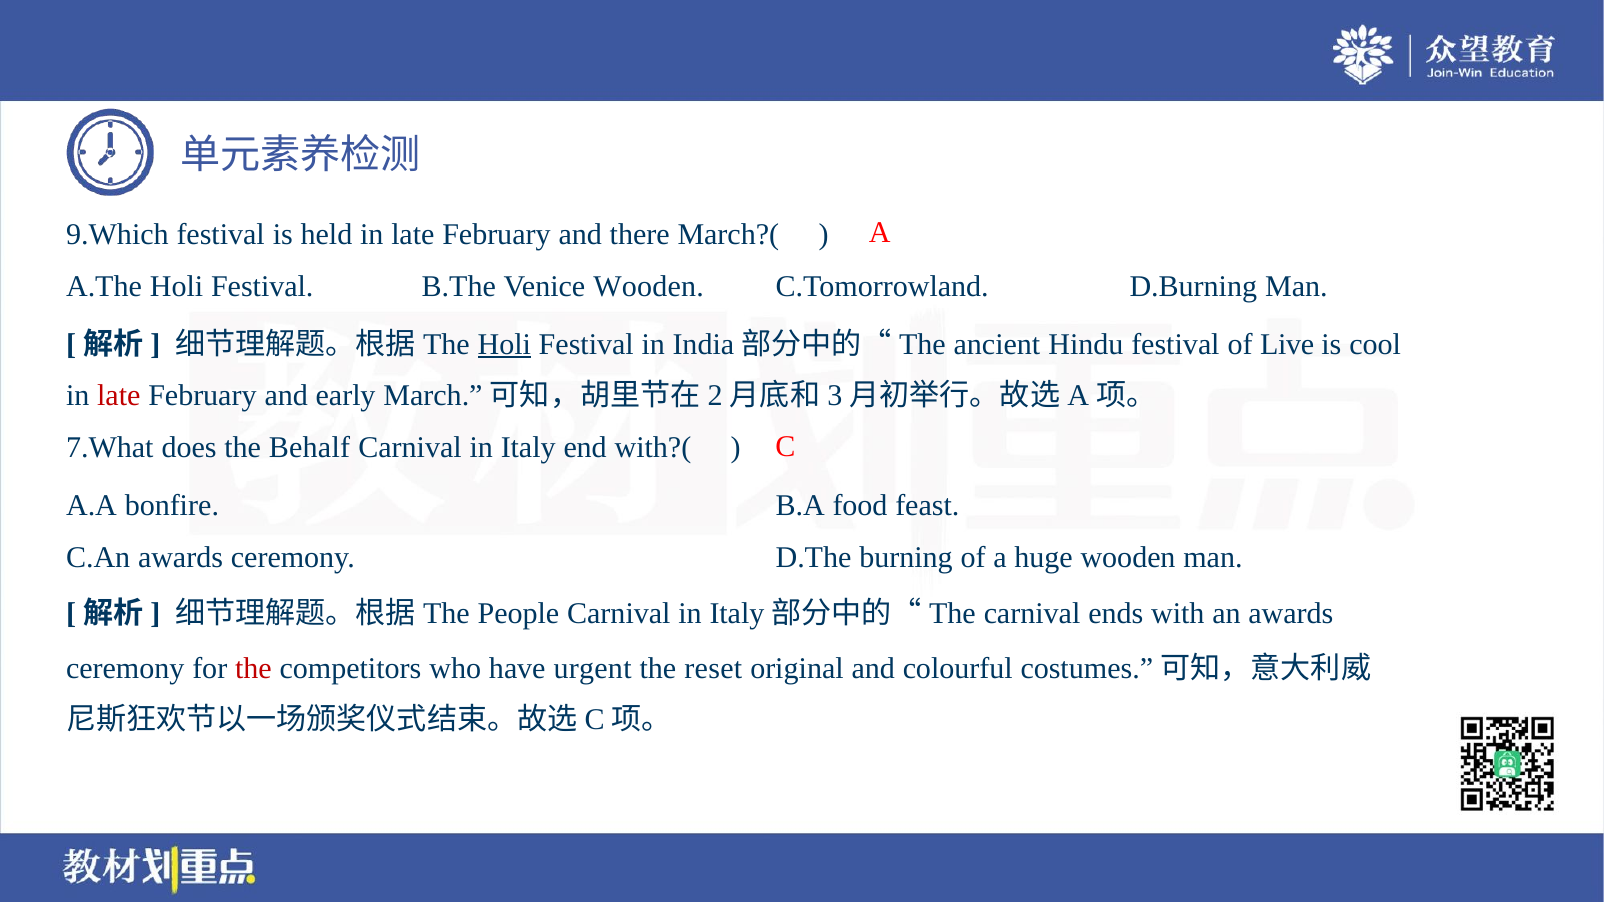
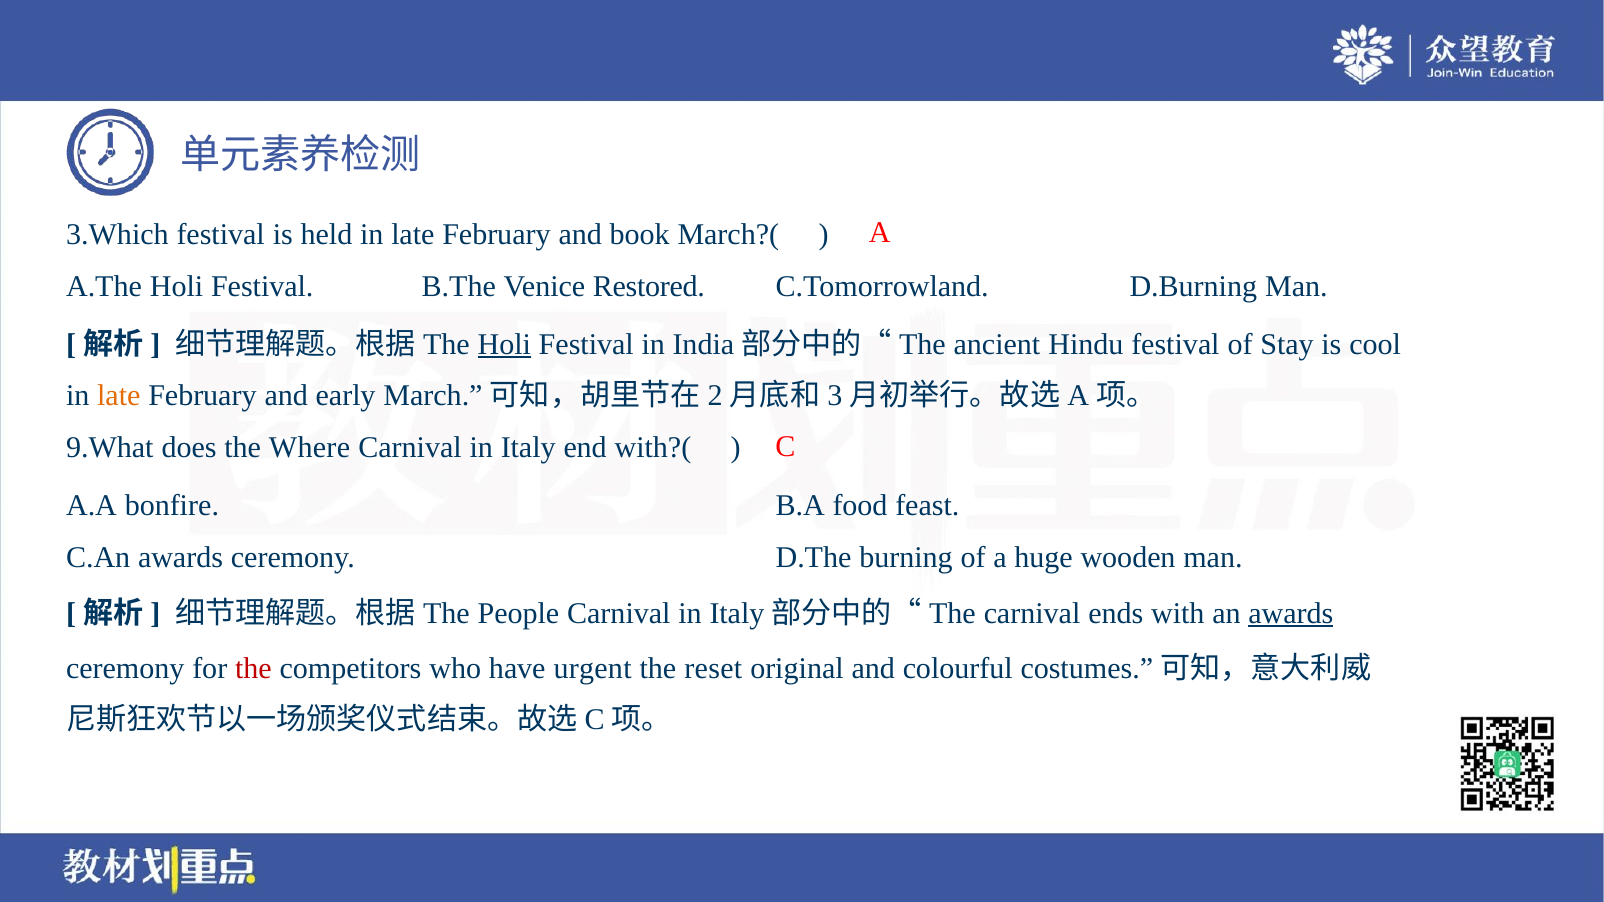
9.Which: 9.Which -> 3.Which (117, 234)
there: there -> book (640, 234)
Venice Wooden: Wooden -> Restored (649, 287)
Live: Live -> Stay (1287, 344)
late colour: red -> orange (119, 396)
7.What: 7.What -> 9.What (110, 448)
Behalf: Behalf -> Where (309, 448)
awards underline: none -> present (1291, 613)
